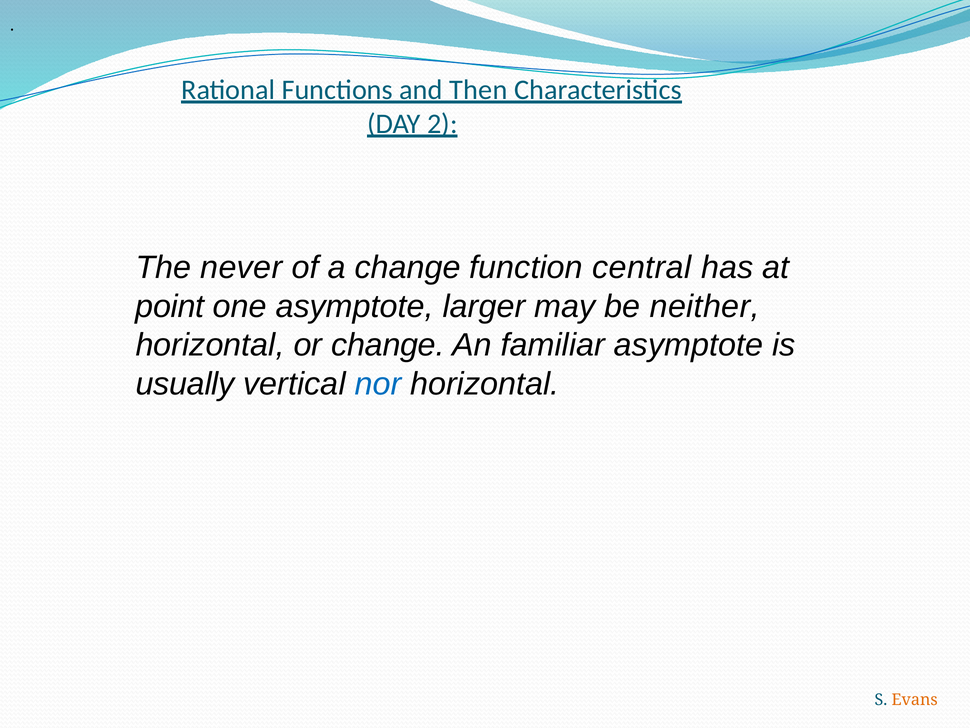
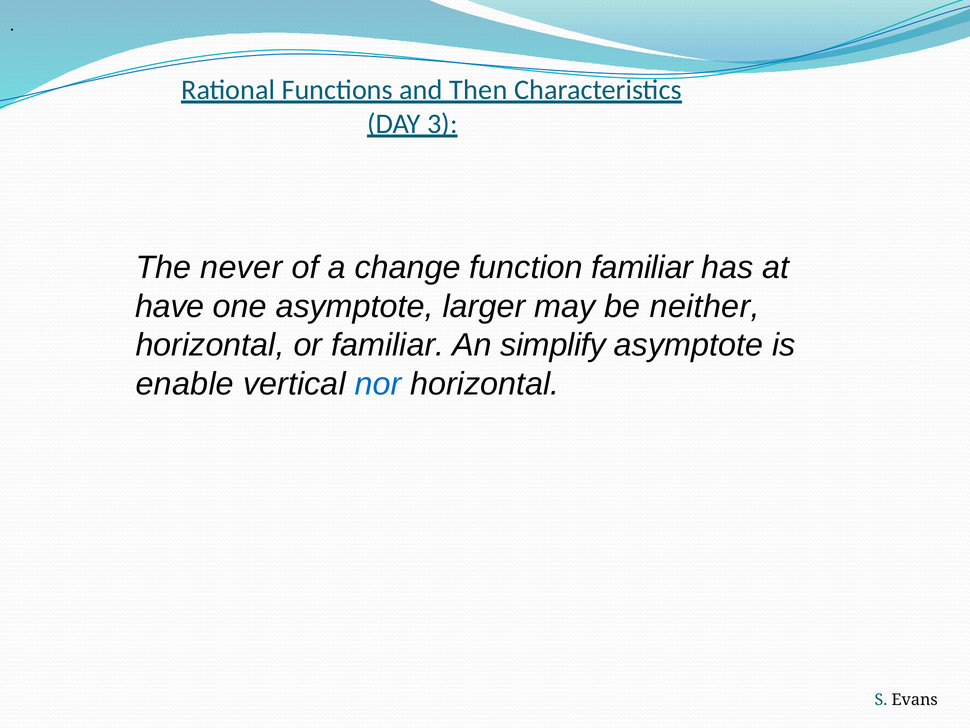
2: 2 -> 3 (442, 124)
function central: central -> familiar (642, 267)
point: point -> have (170, 306)
or change: change -> familiar (388, 345)
familiar: familiar -> simplify (553, 345)
usually: usually -> enable (185, 384)
Evans colour: orange -> black (915, 699)
